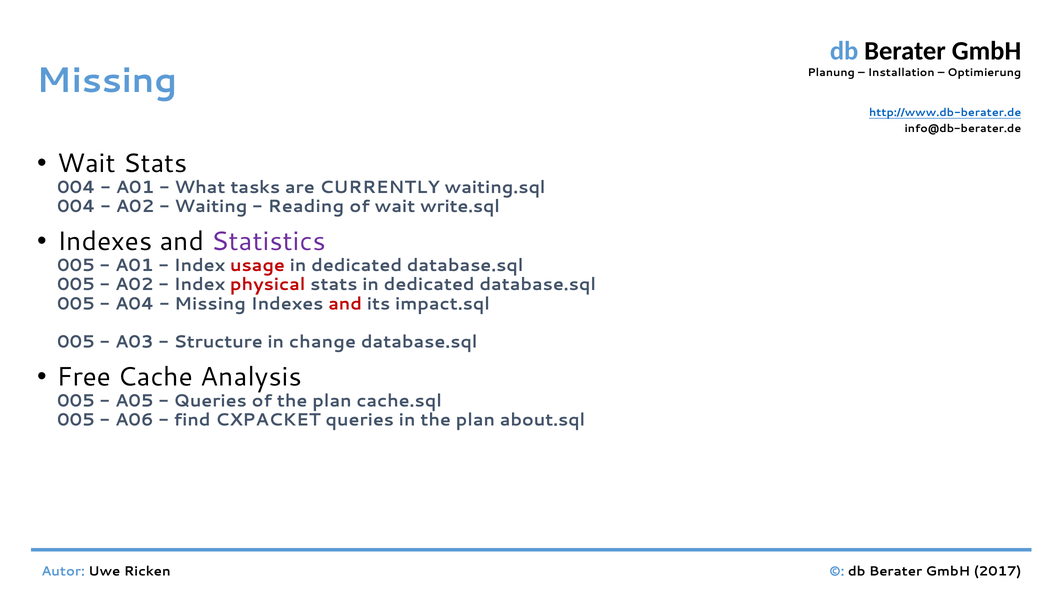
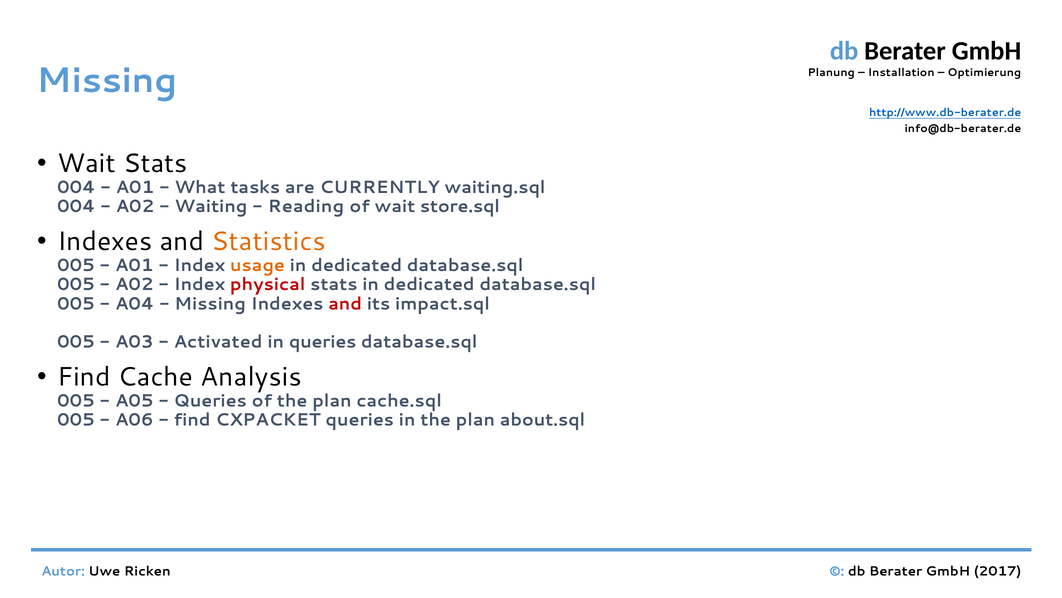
write.sql: write.sql -> store.sql (460, 206)
Statistics colour: purple -> orange (268, 241)
usage colour: red -> orange (257, 265)
Structure: Structure -> Activated (218, 342)
in change: change -> queries (323, 342)
Free: Free -> Find (84, 376)
